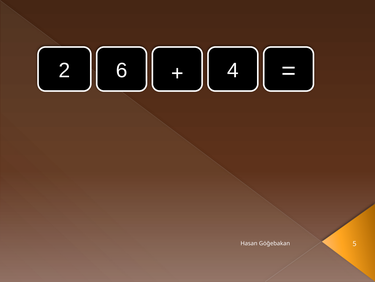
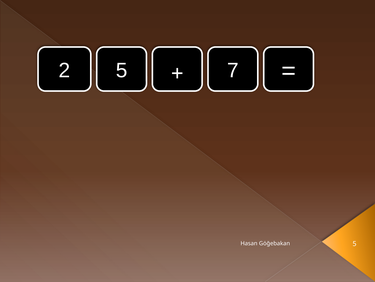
2 6: 6 -> 5 (122, 70)
4: 4 -> 7 (233, 70)
